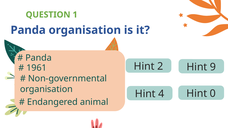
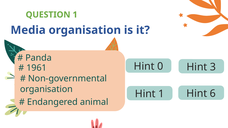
Panda: Panda -> Media (28, 30)
2: 2 -> 0 (160, 66)
9: 9 -> 3 (213, 67)
Hint 4: 4 -> 1 (161, 94)
0: 0 -> 6 (213, 94)
